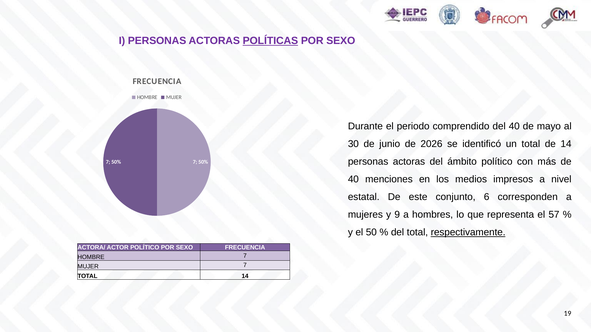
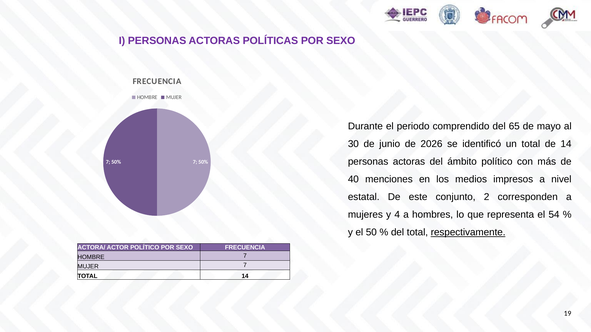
POLÍTICAS underline: present -> none (270, 41)
del 40: 40 -> 65 (514, 126)
6: 6 -> 2 (487, 197)
9: 9 -> 4 (397, 215)
57: 57 -> 54 (554, 215)
